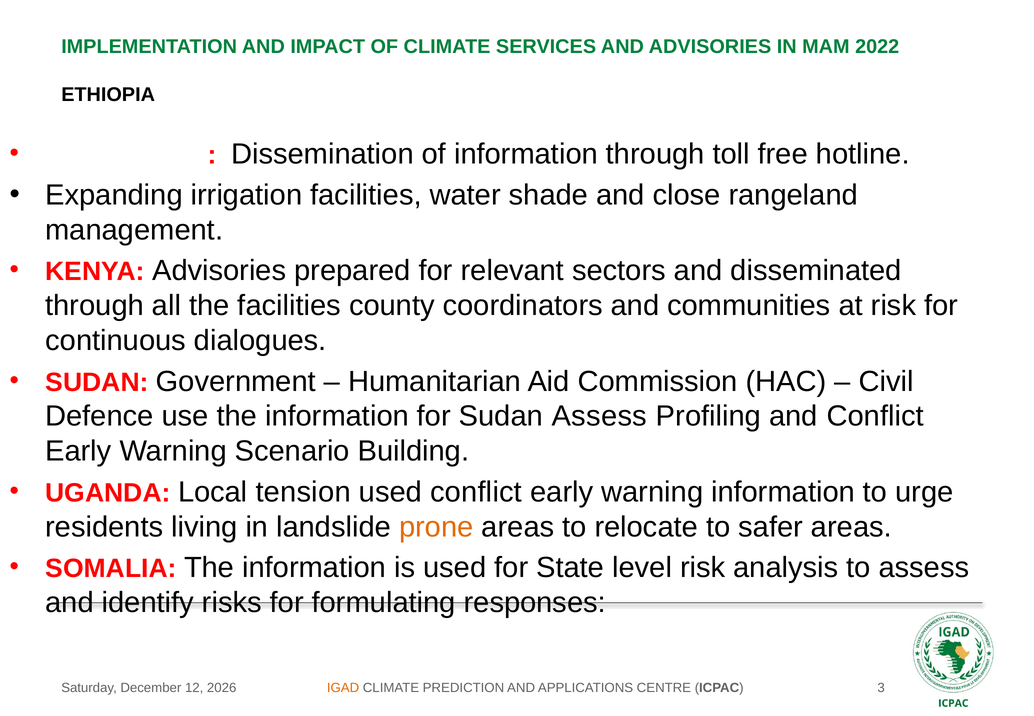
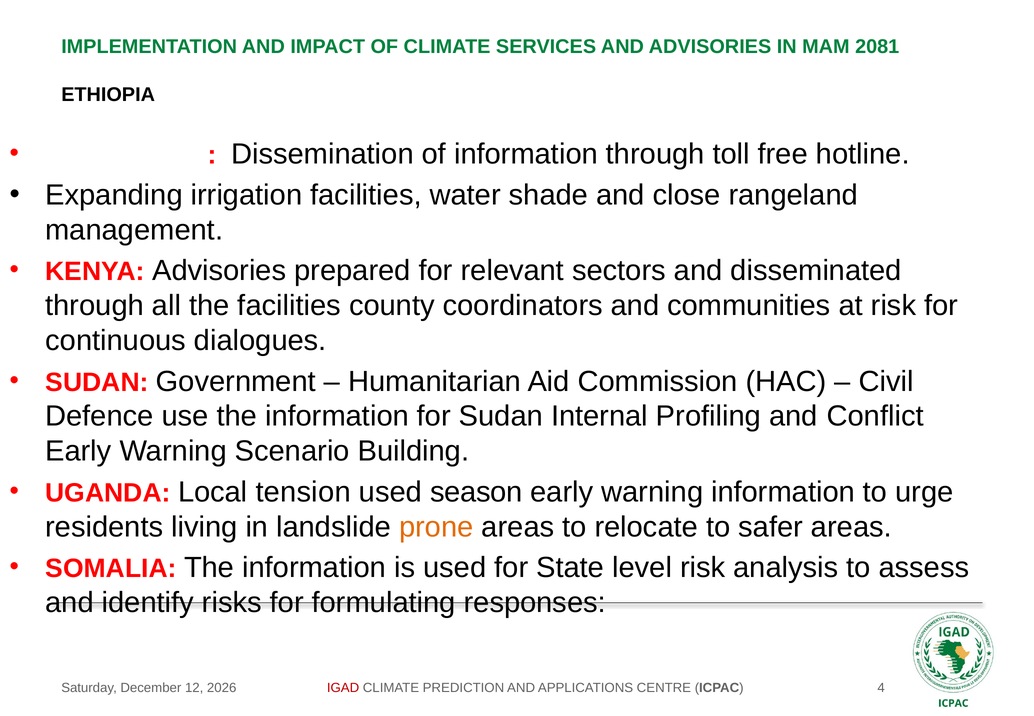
2022: 2022 -> 2081 (877, 47)
Sudan Assess: Assess -> Internal (599, 416)
used conflict: conflict -> season (476, 492)
IGAD colour: orange -> red (343, 688)
3: 3 -> 4 (881, 688)
